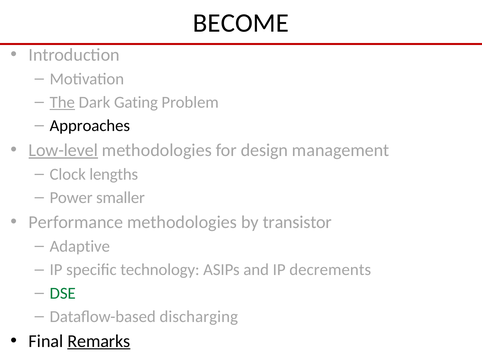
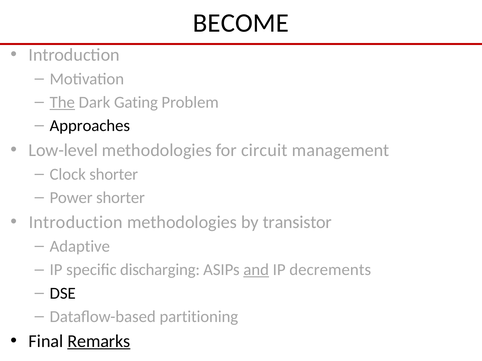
Low-level underline: present -> none (63, 150)
design: design -> circuit (264, 150)
Clock lengths: lengths -> shorter (114, 175)
Power smaller: smaller -> shorter (120, 198)
Performance: Performance -> Introduction (76, 223)
technology: technology -> discharging (160, 270)
and underline: none -> present (256, 270)
DSE colour: green -> black (63, 294)
discharging: discharging -> partitioning (199, 317)
